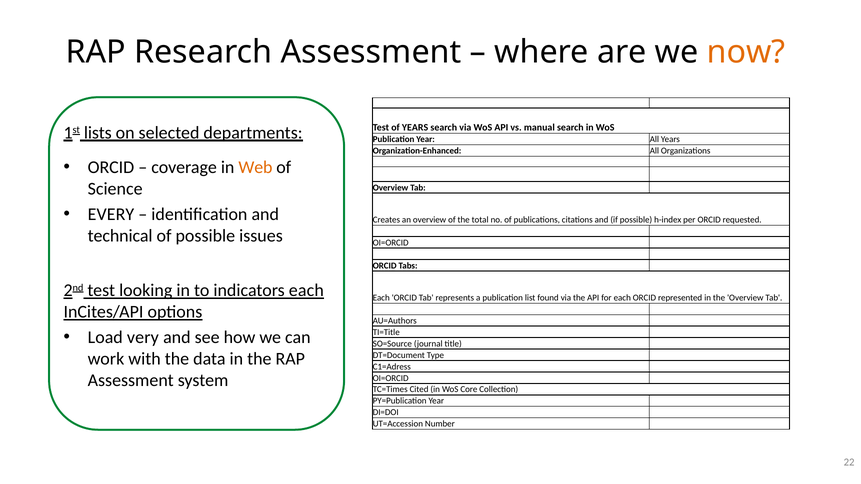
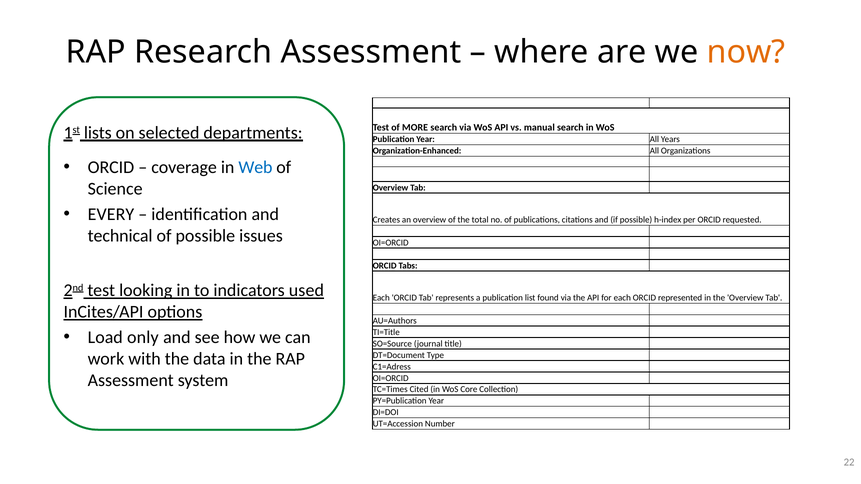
of YEARS: YEARS -> MORE (415, 127)
Web colour: orange -> blue (255, 168)
indicators each: each -> used (306, 291)
very: very -> only (143, 338)
